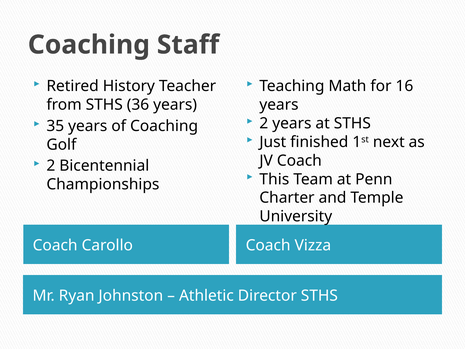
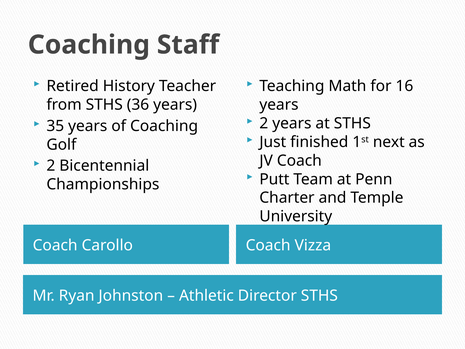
This: This -> Putt (274, 179)
